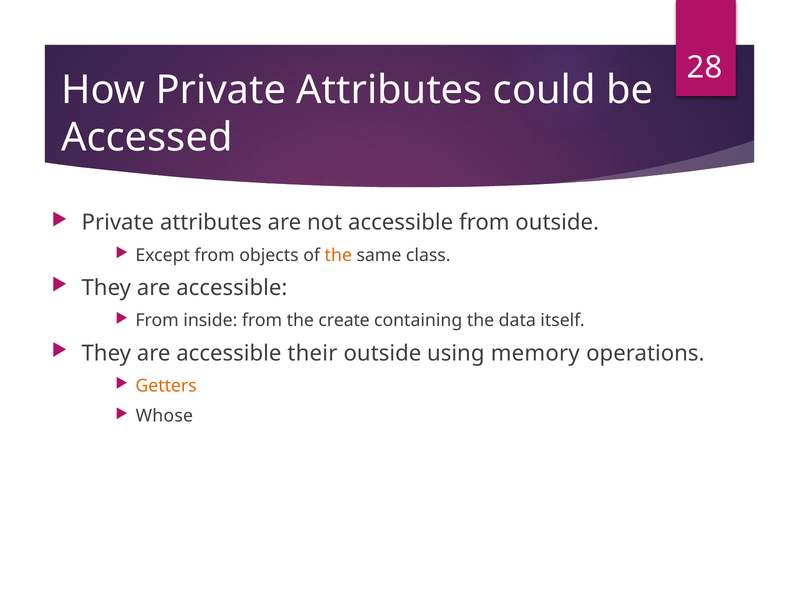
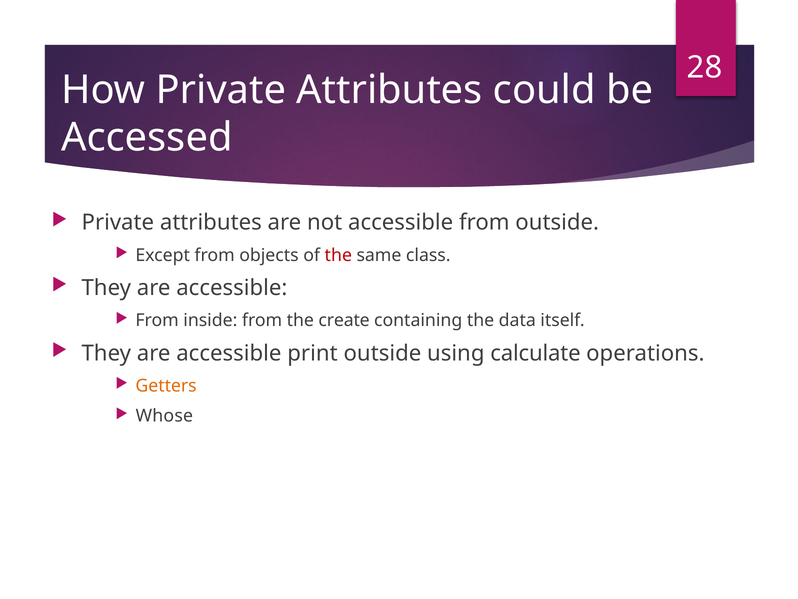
the colour: orange -> red (338, 255)
their: their -> print (312, 353)
memory: memory -> calculate (535, 353)
